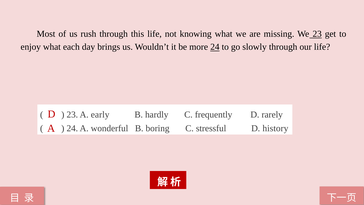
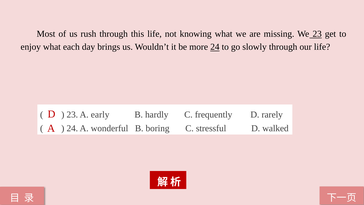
history: history -> walked (275, 128)
